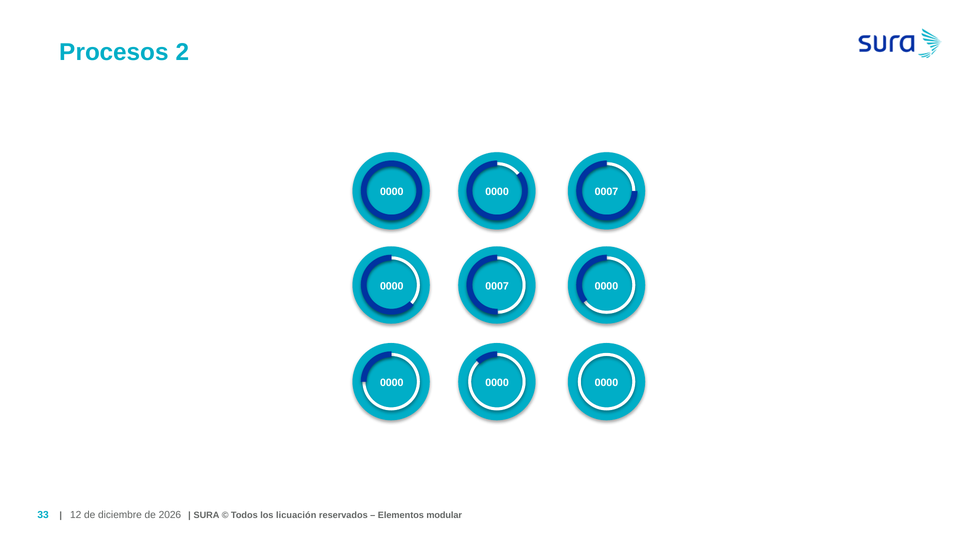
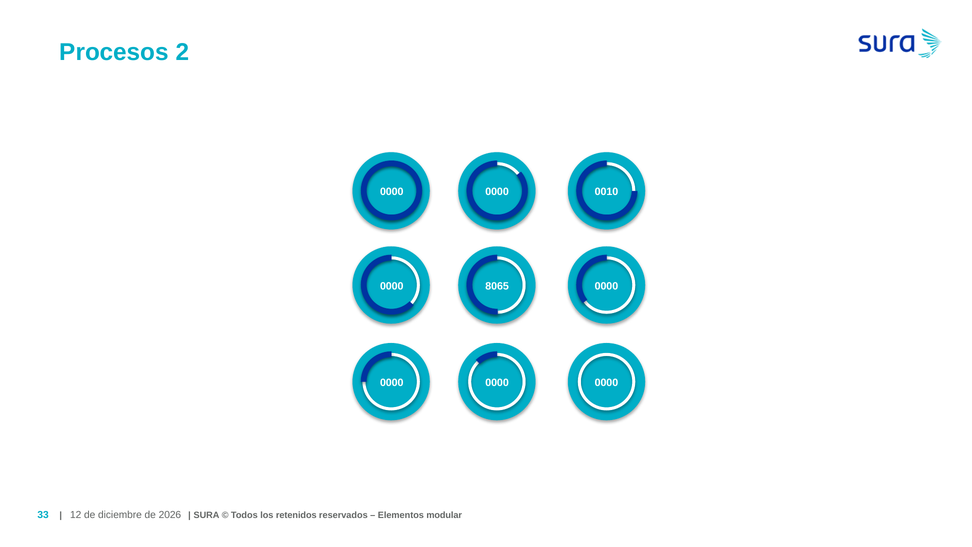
0000 0000 0007: 0007 -> 0010 (606, 191)
0007: 0007 -> 8065 (497, 286)
licuación: licuación -> retenidos (296, 515)
